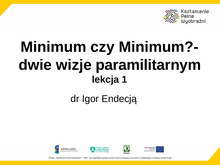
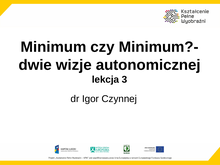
paramilitarnym: paramilitarnym -> autonomicznej (148, 65)
1: 1 -> 3 (125, 79)
Endecją: Endecją -> Czynnej (119, 99)
